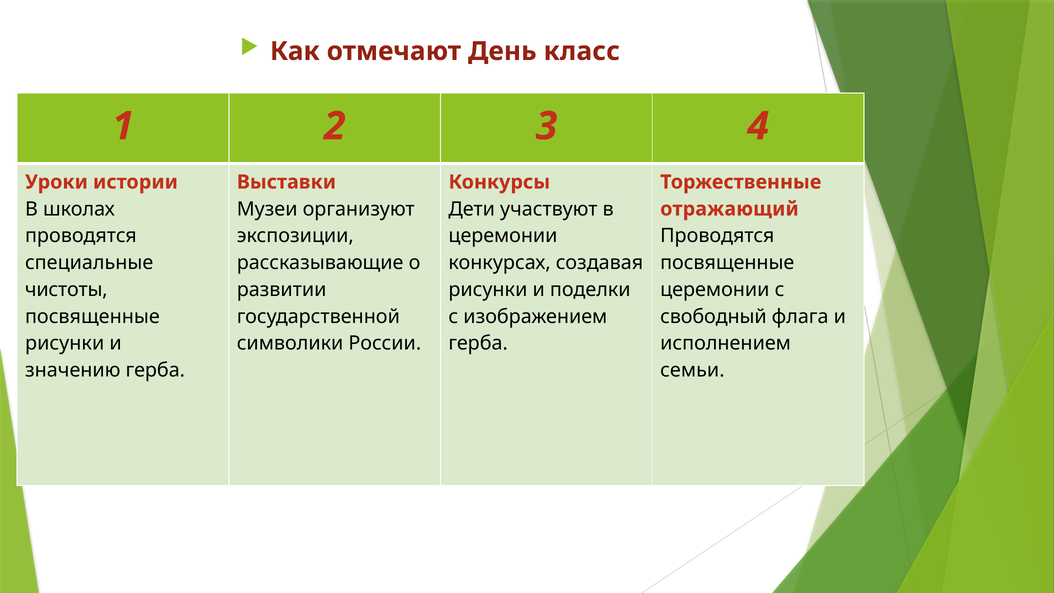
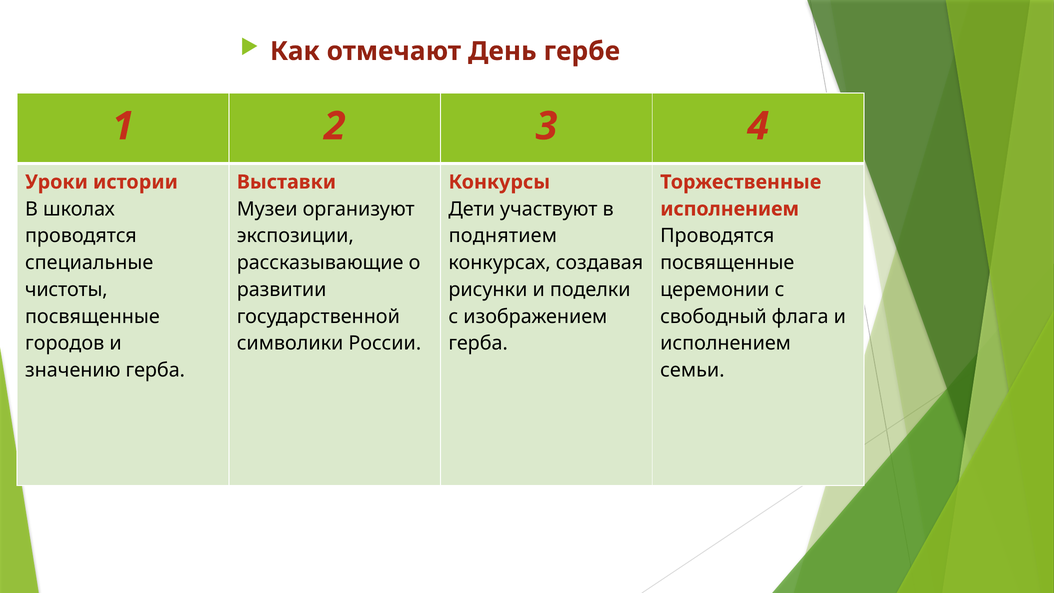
класс: класс -> гербе (582, 51)
отражающий: отражающий -> исполнением (730, 209)
церемонии: церемонии -> поднятием (503, 236)
рисунки: рисунки -> городов (65, 343)
